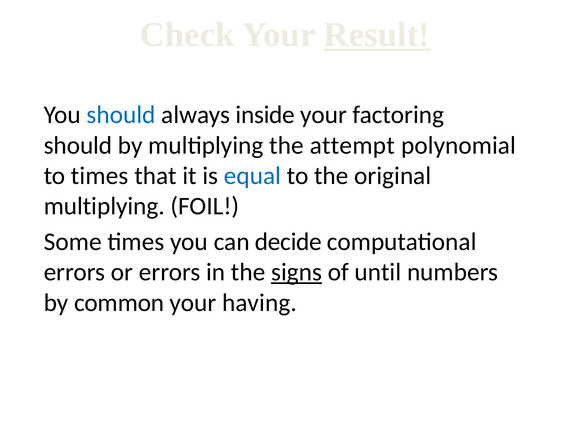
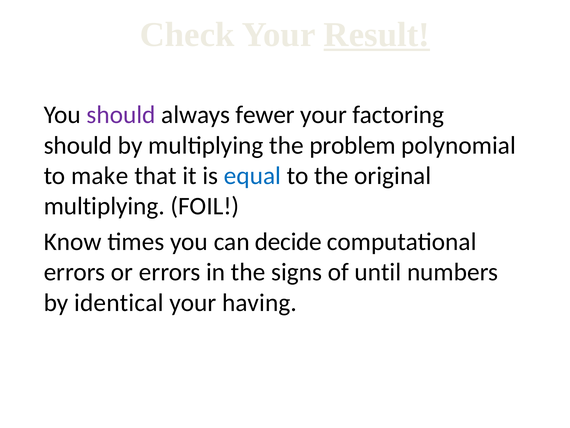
should colour: blue -> purple (121, 115)
inside: inside -> fewer (265, 115)
attempt: attempt -> problem (353, 145)
to times: times -> make (100, 176)
Some: Some -> Know (73, 242)
signs underline: present -> none (297, 272)
common: common -> identical (119, 302)
